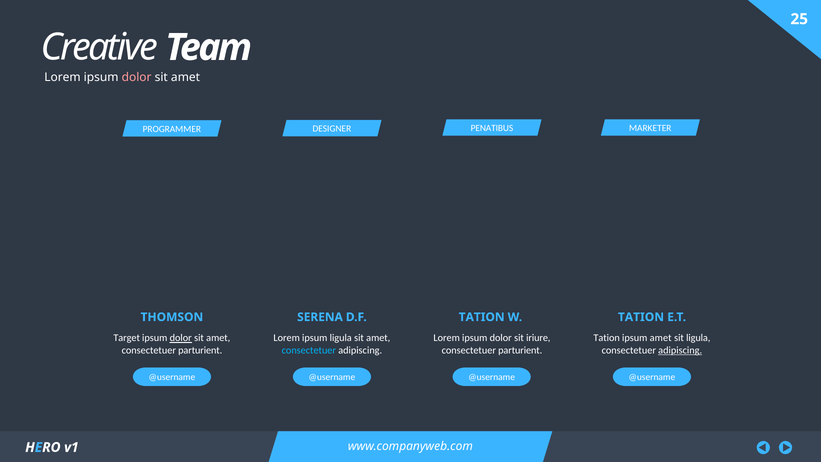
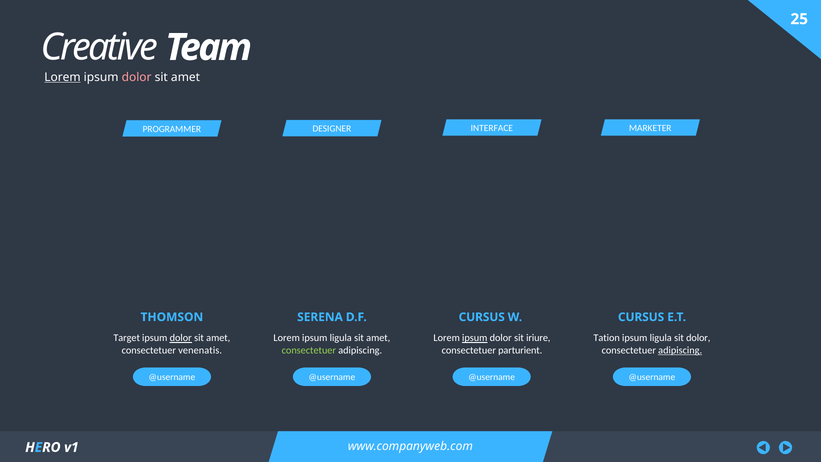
Lorem underline: none -> present (62, 77)
PENATIBUS: PENATIBUS -> INTERFACE (492, 128)
TATION: TATION -> CURSUS (482, 317)
TATION: TATION -> CURSUS (641, 317)
ipsum underline: none -> present (475, 338)
amet: amet -> ligula (661, 338)
sit ligula: ligula -> dolor (698, 338)
parturient: parturient -> venenatis (200, 350)
consectetuer colour: light blue -> light green (309, 350)
